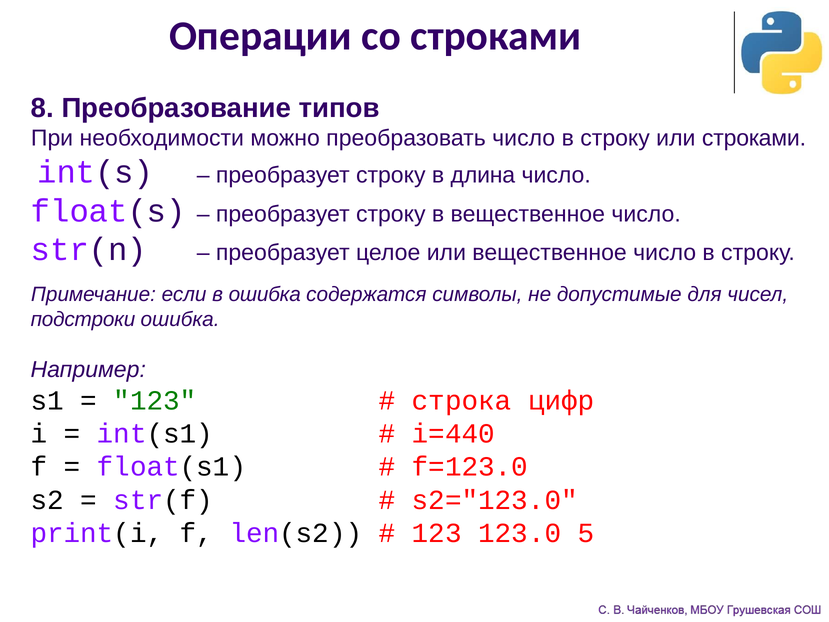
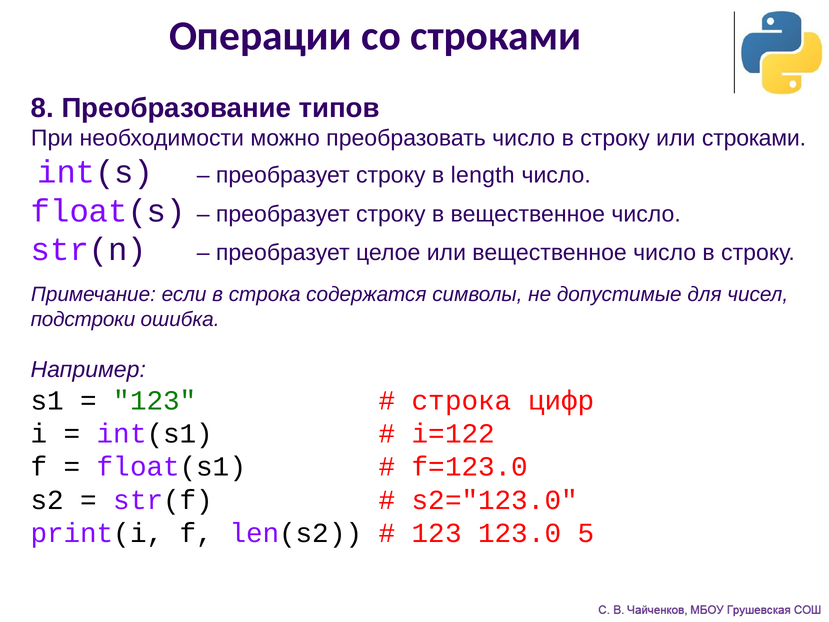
длина: длина -> length (483, 175)
в ошибка: ошибка -> строка (265, 294)
i=440: i=440 -> i=122 (453, 433)
